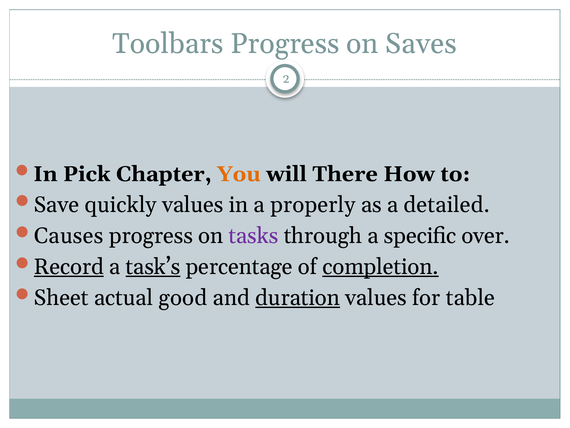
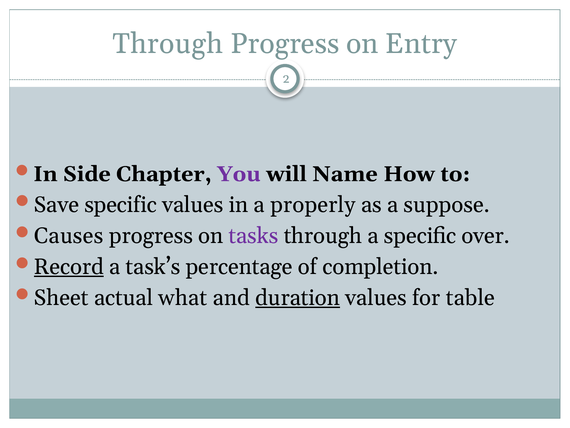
Toolbars: Toolbars -> Through (168, 44)
Saves: Saves -> Entry (421, 44)
Pick: Pick -> Side (87, 174)
You colour: orange -> purple (239, 174)
There: There -> Name (345, 174)
Save quickly: quickly -> specific (121, 204)
detailed: detailed -> suppose (447, 204)
task’s underline: present -> none (153, 266)
completion underline: present -> none (380, 266)
good: good -> what (183, 297)
